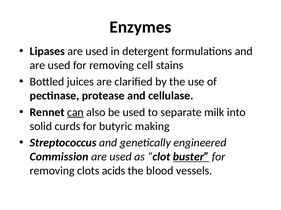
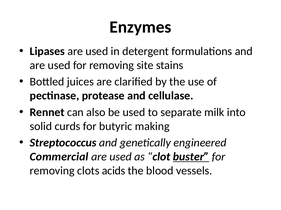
cell: cell -> site (145, 65)
can underline: present -> none (75, 113)
Commission: Commission -> Commercial (59, 157)
